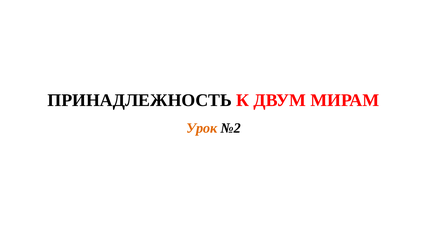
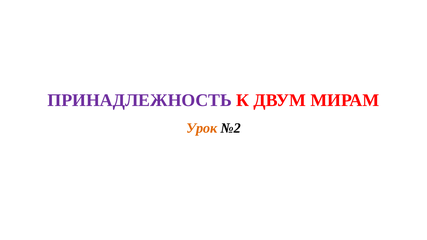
ПРИНАДЛЕЖНОСТЬ colour: black -> purple (140, 100)
